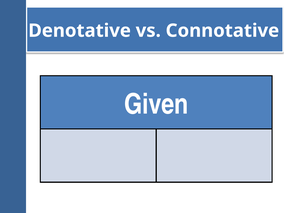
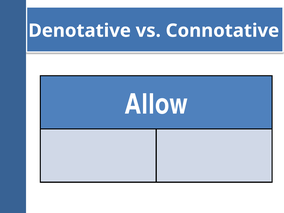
Given: Given -> Allow (156, 104)
